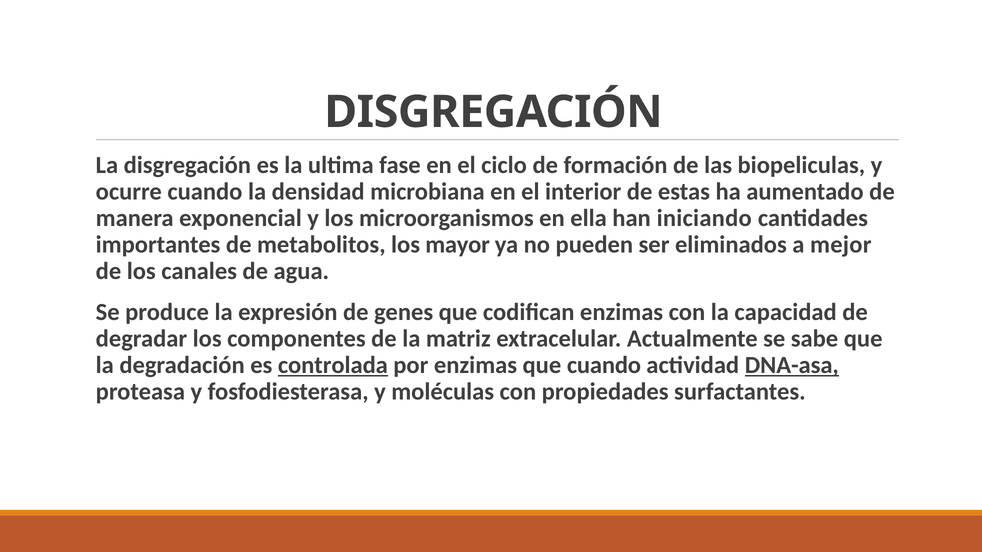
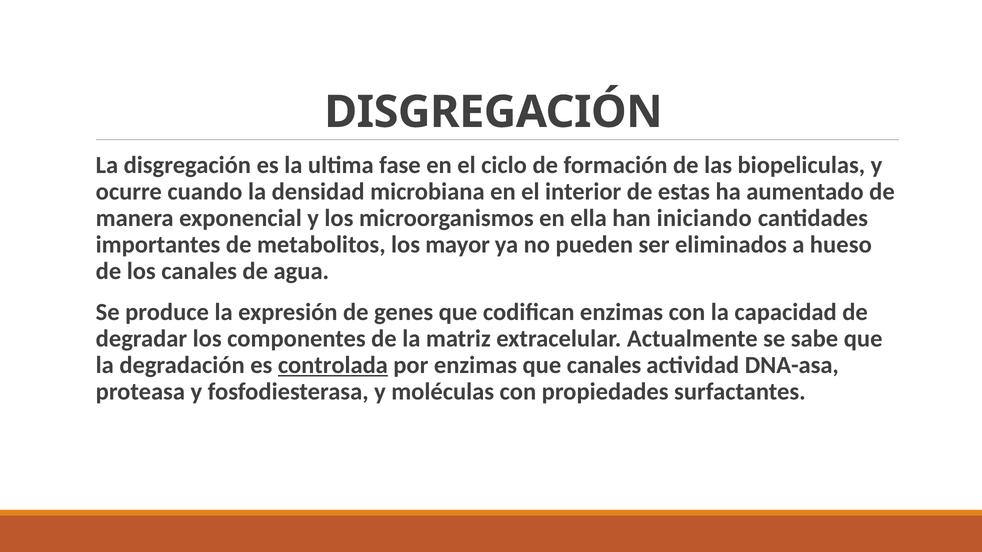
mejor: mejor -> hueso (841, 245)
que cuando: cuando -> canales (604, 365)
DNA-asa underline: present -> none (792, 365)
